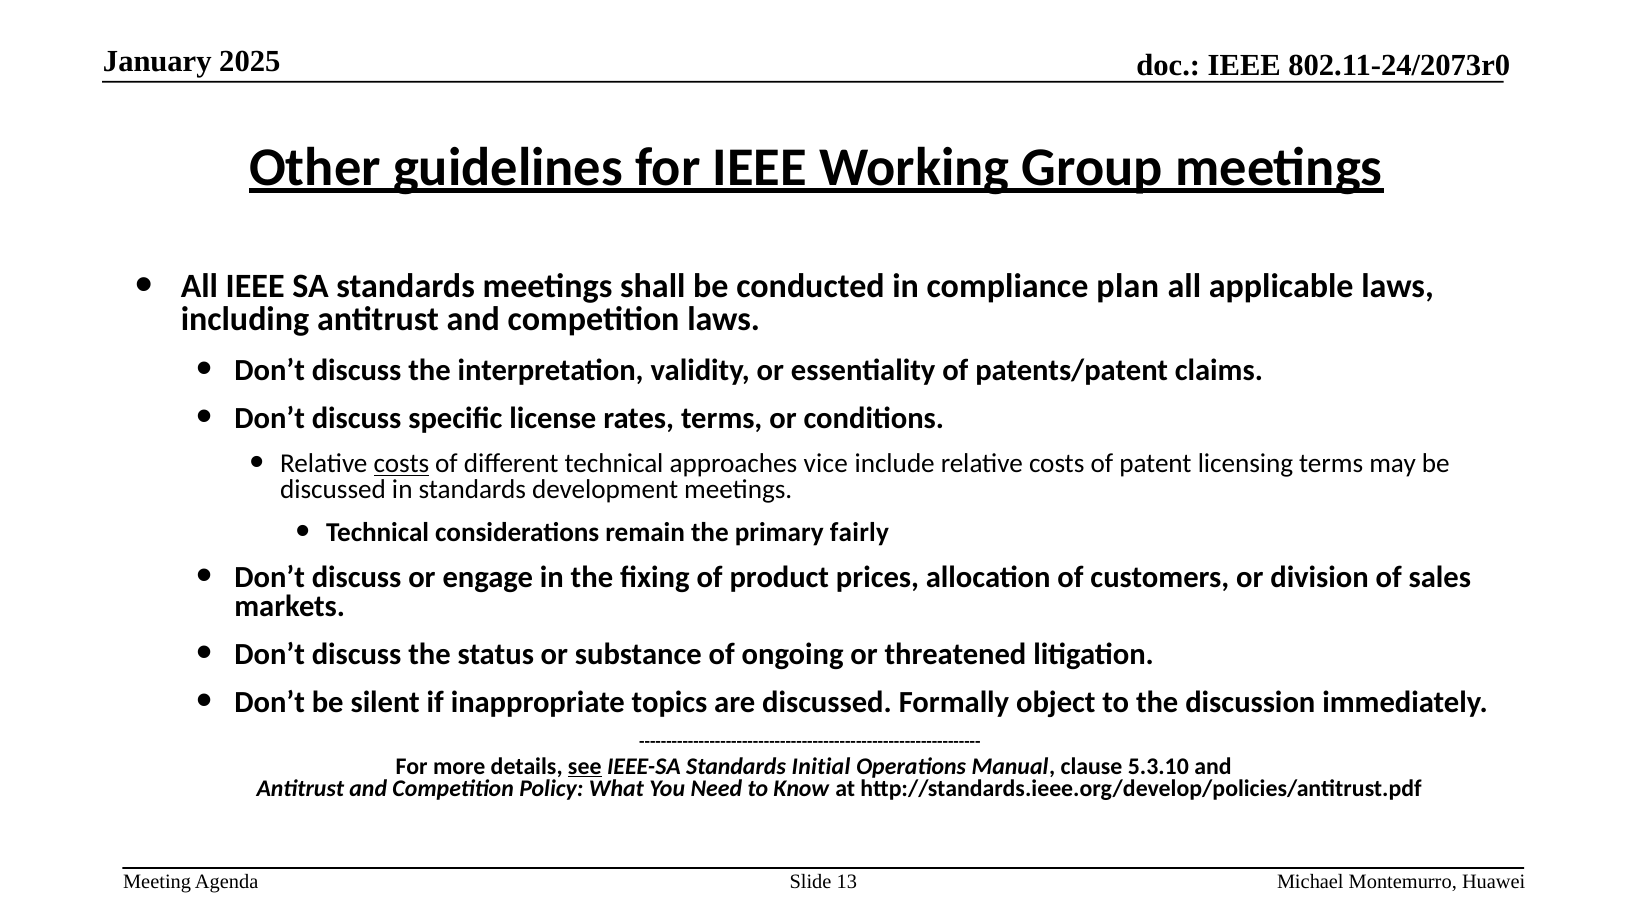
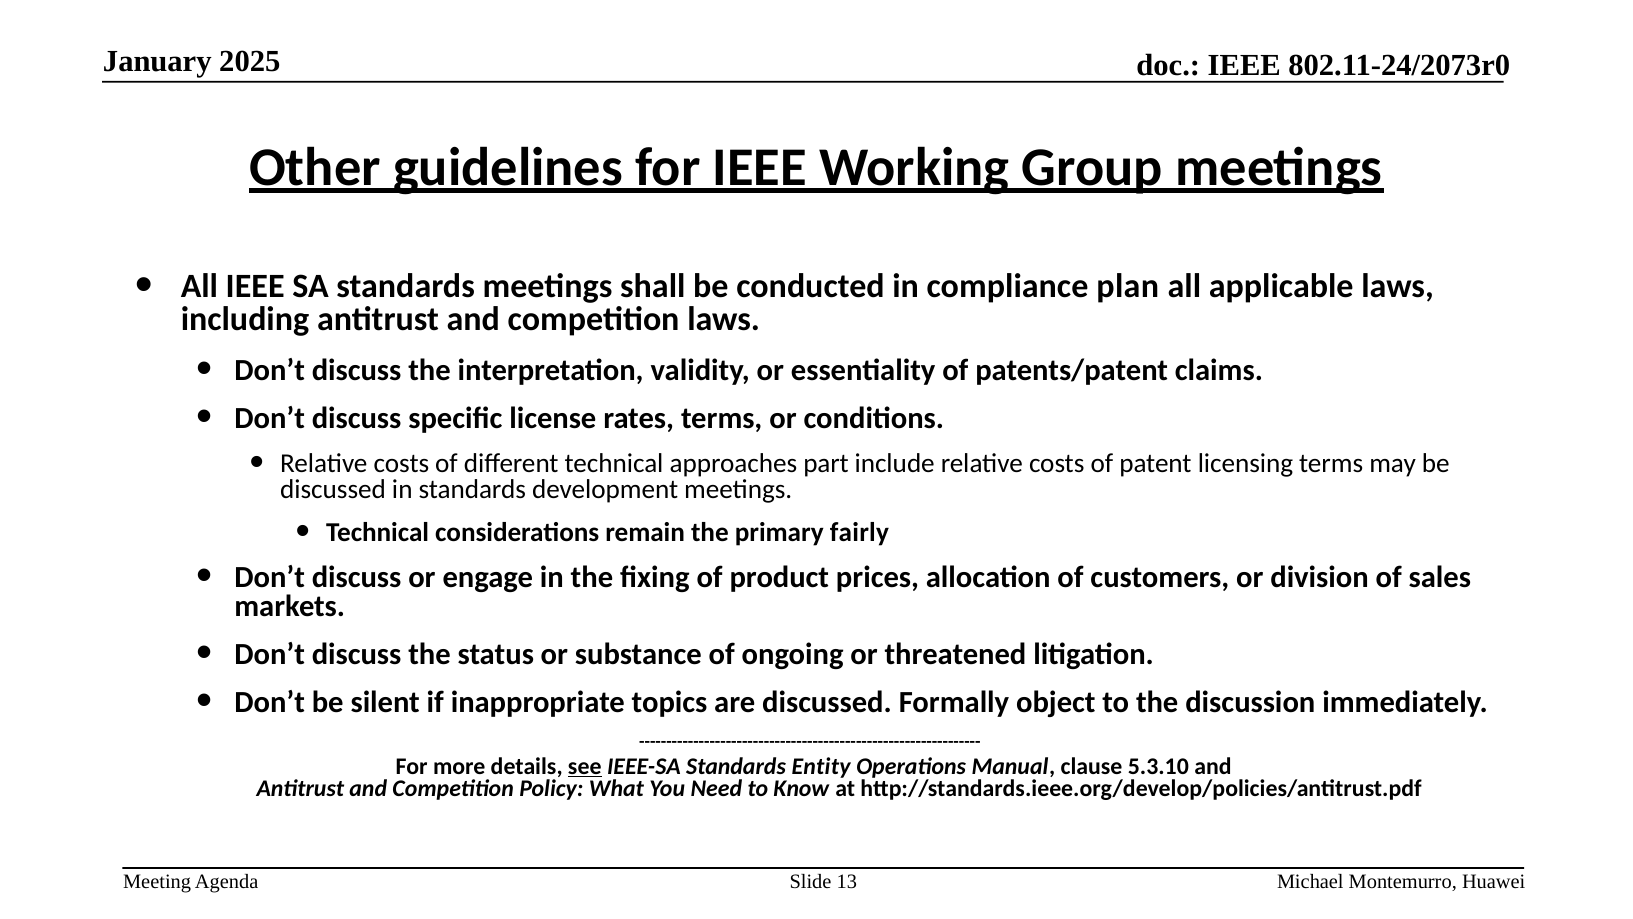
costs underline: present -> none (401, 463)
vice: vice -> part (826, 463)
Initial: Initial -> Entity (821, 766)
